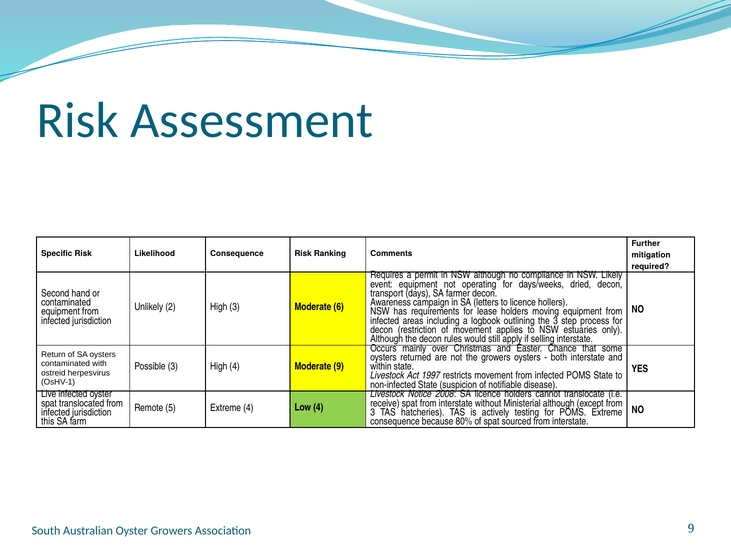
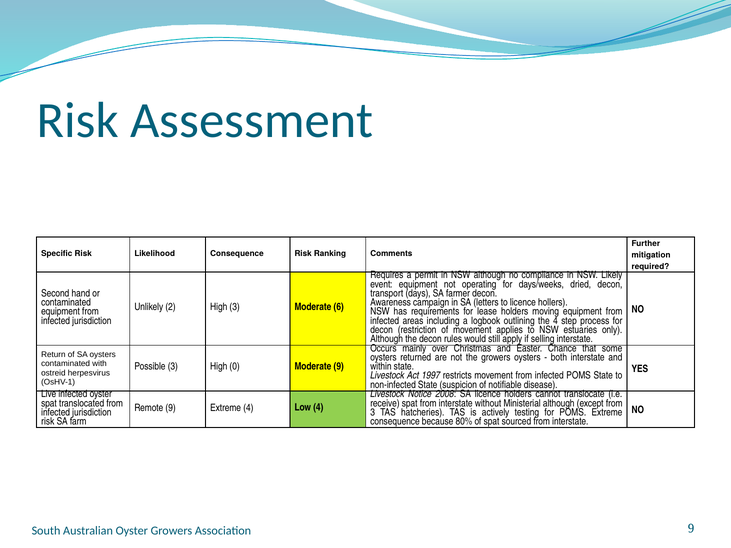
the 3: 3 -> 4 (555, 321)
High 4: 4 -> 0 (235, 367)
Remote 5: 5 -> 9 (171, 408)
this: this -> risk (48, 422)
